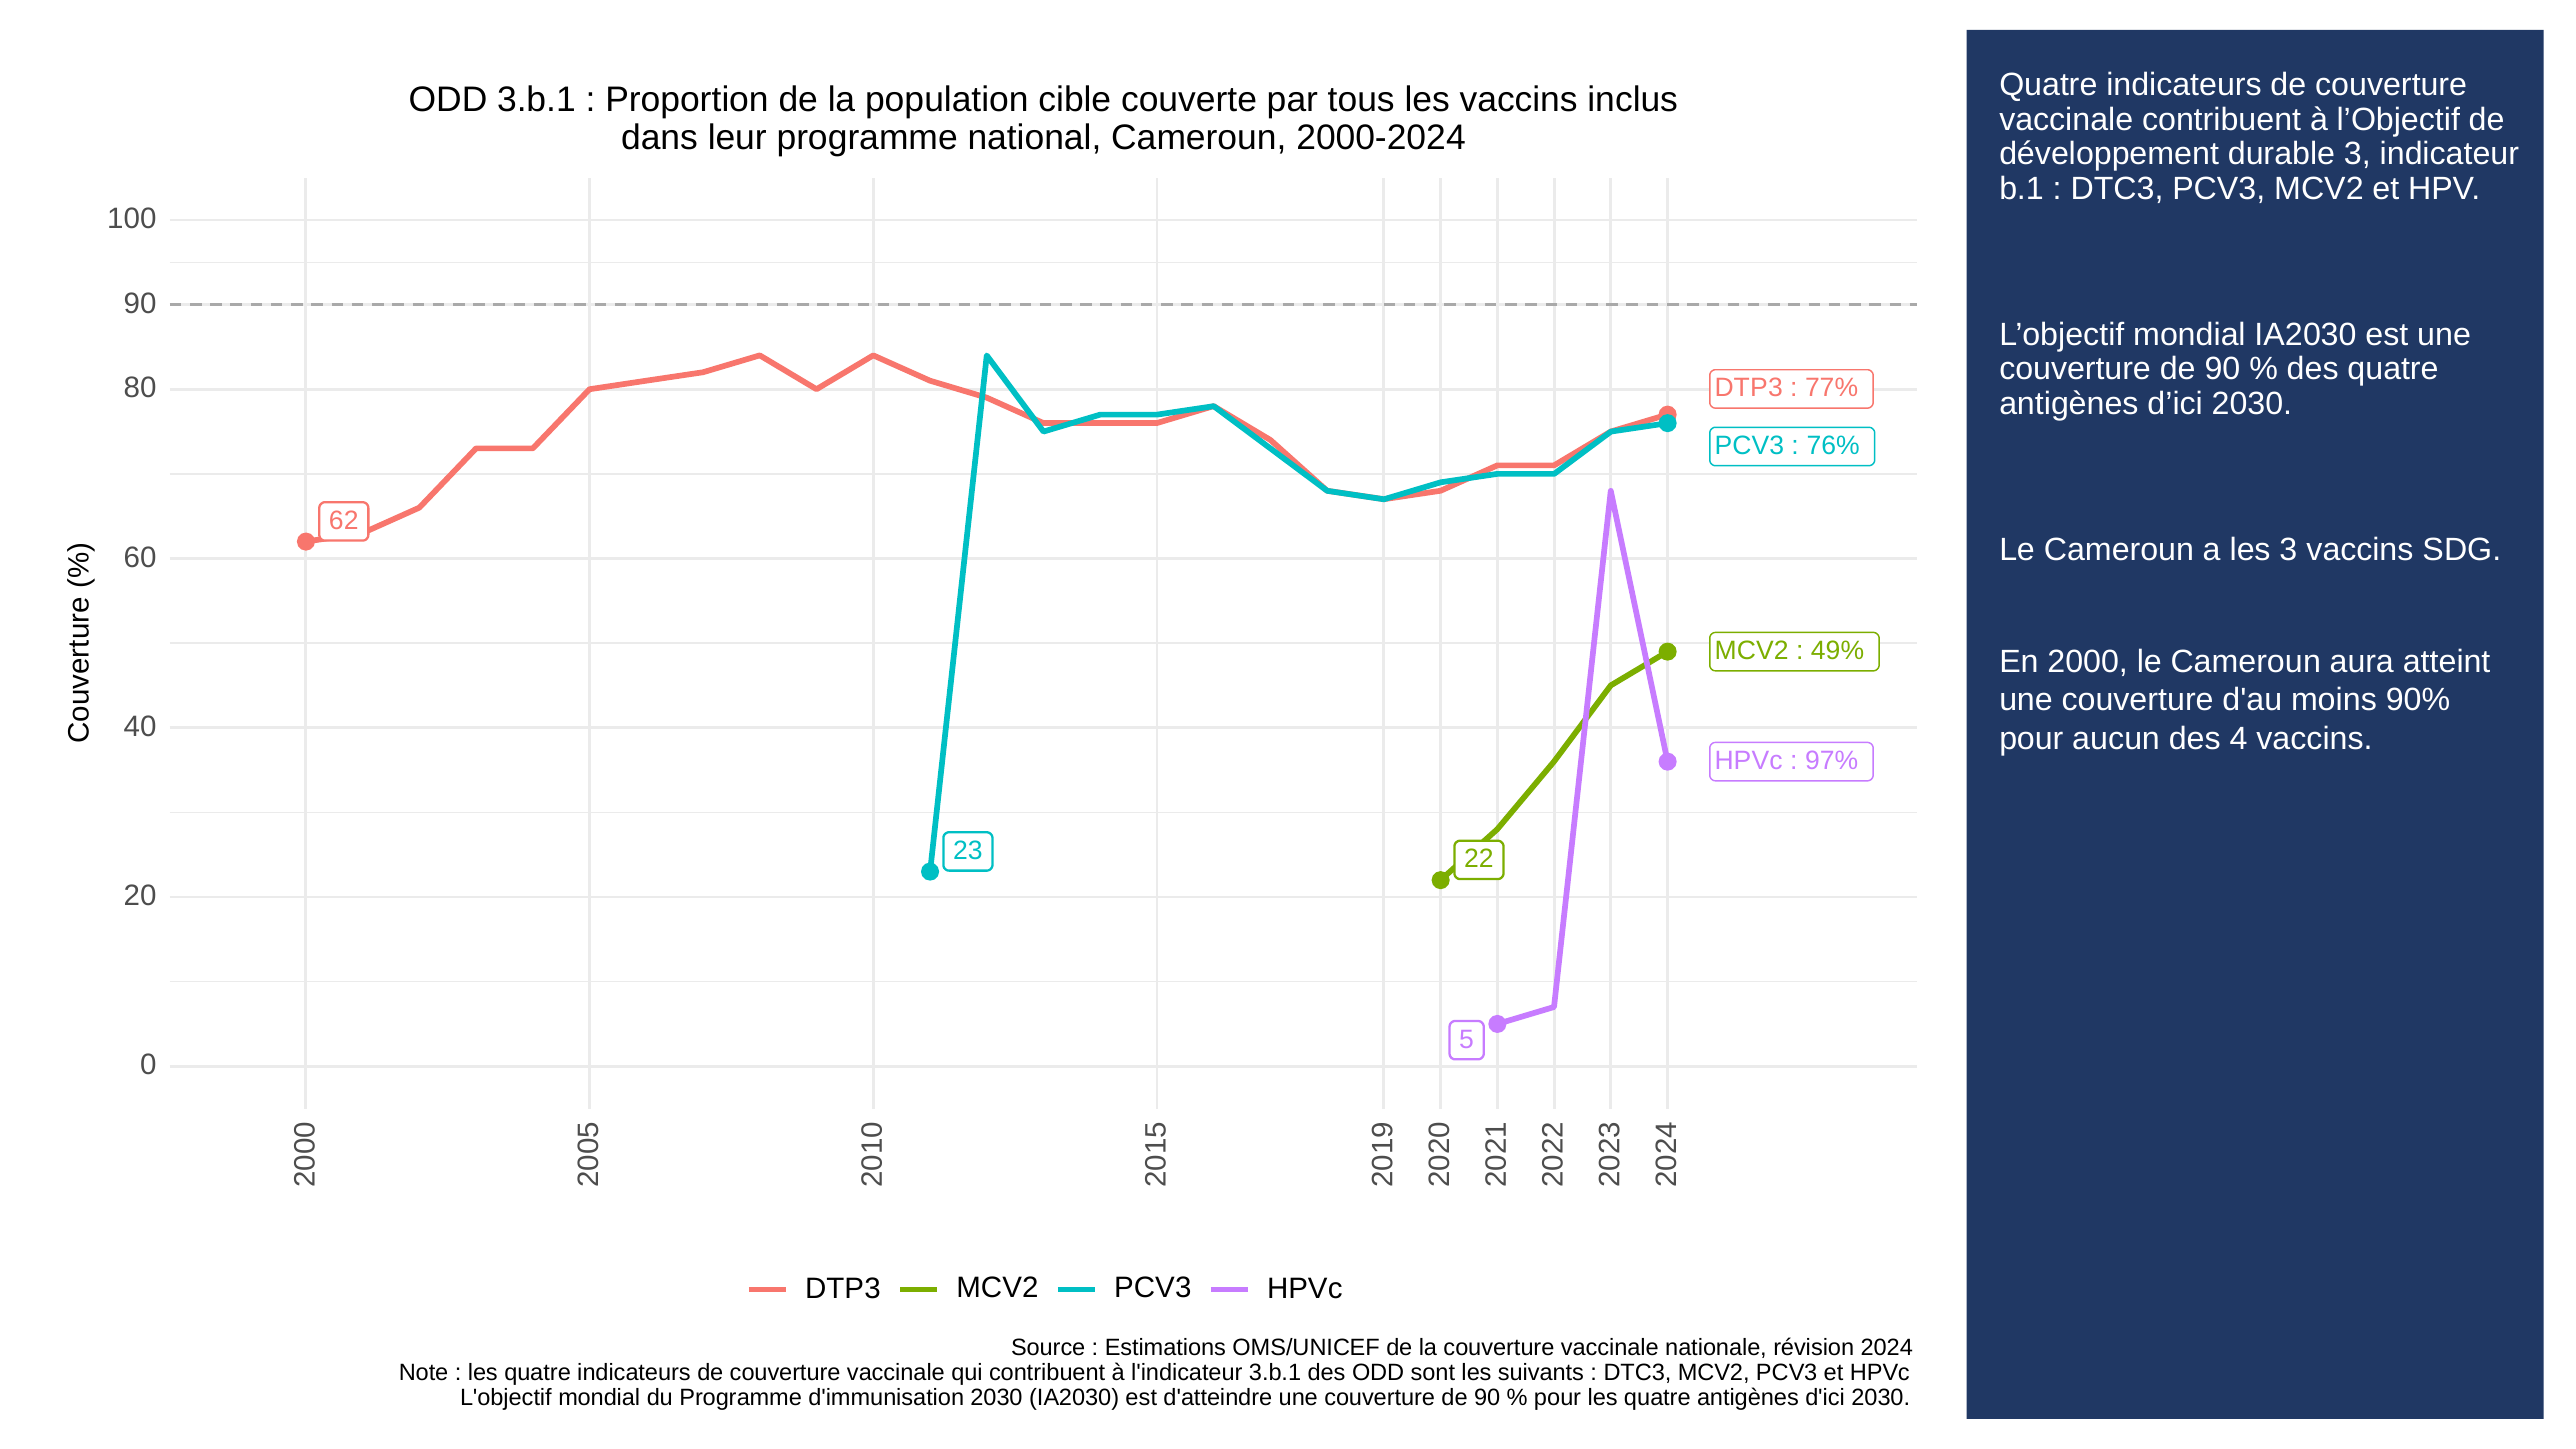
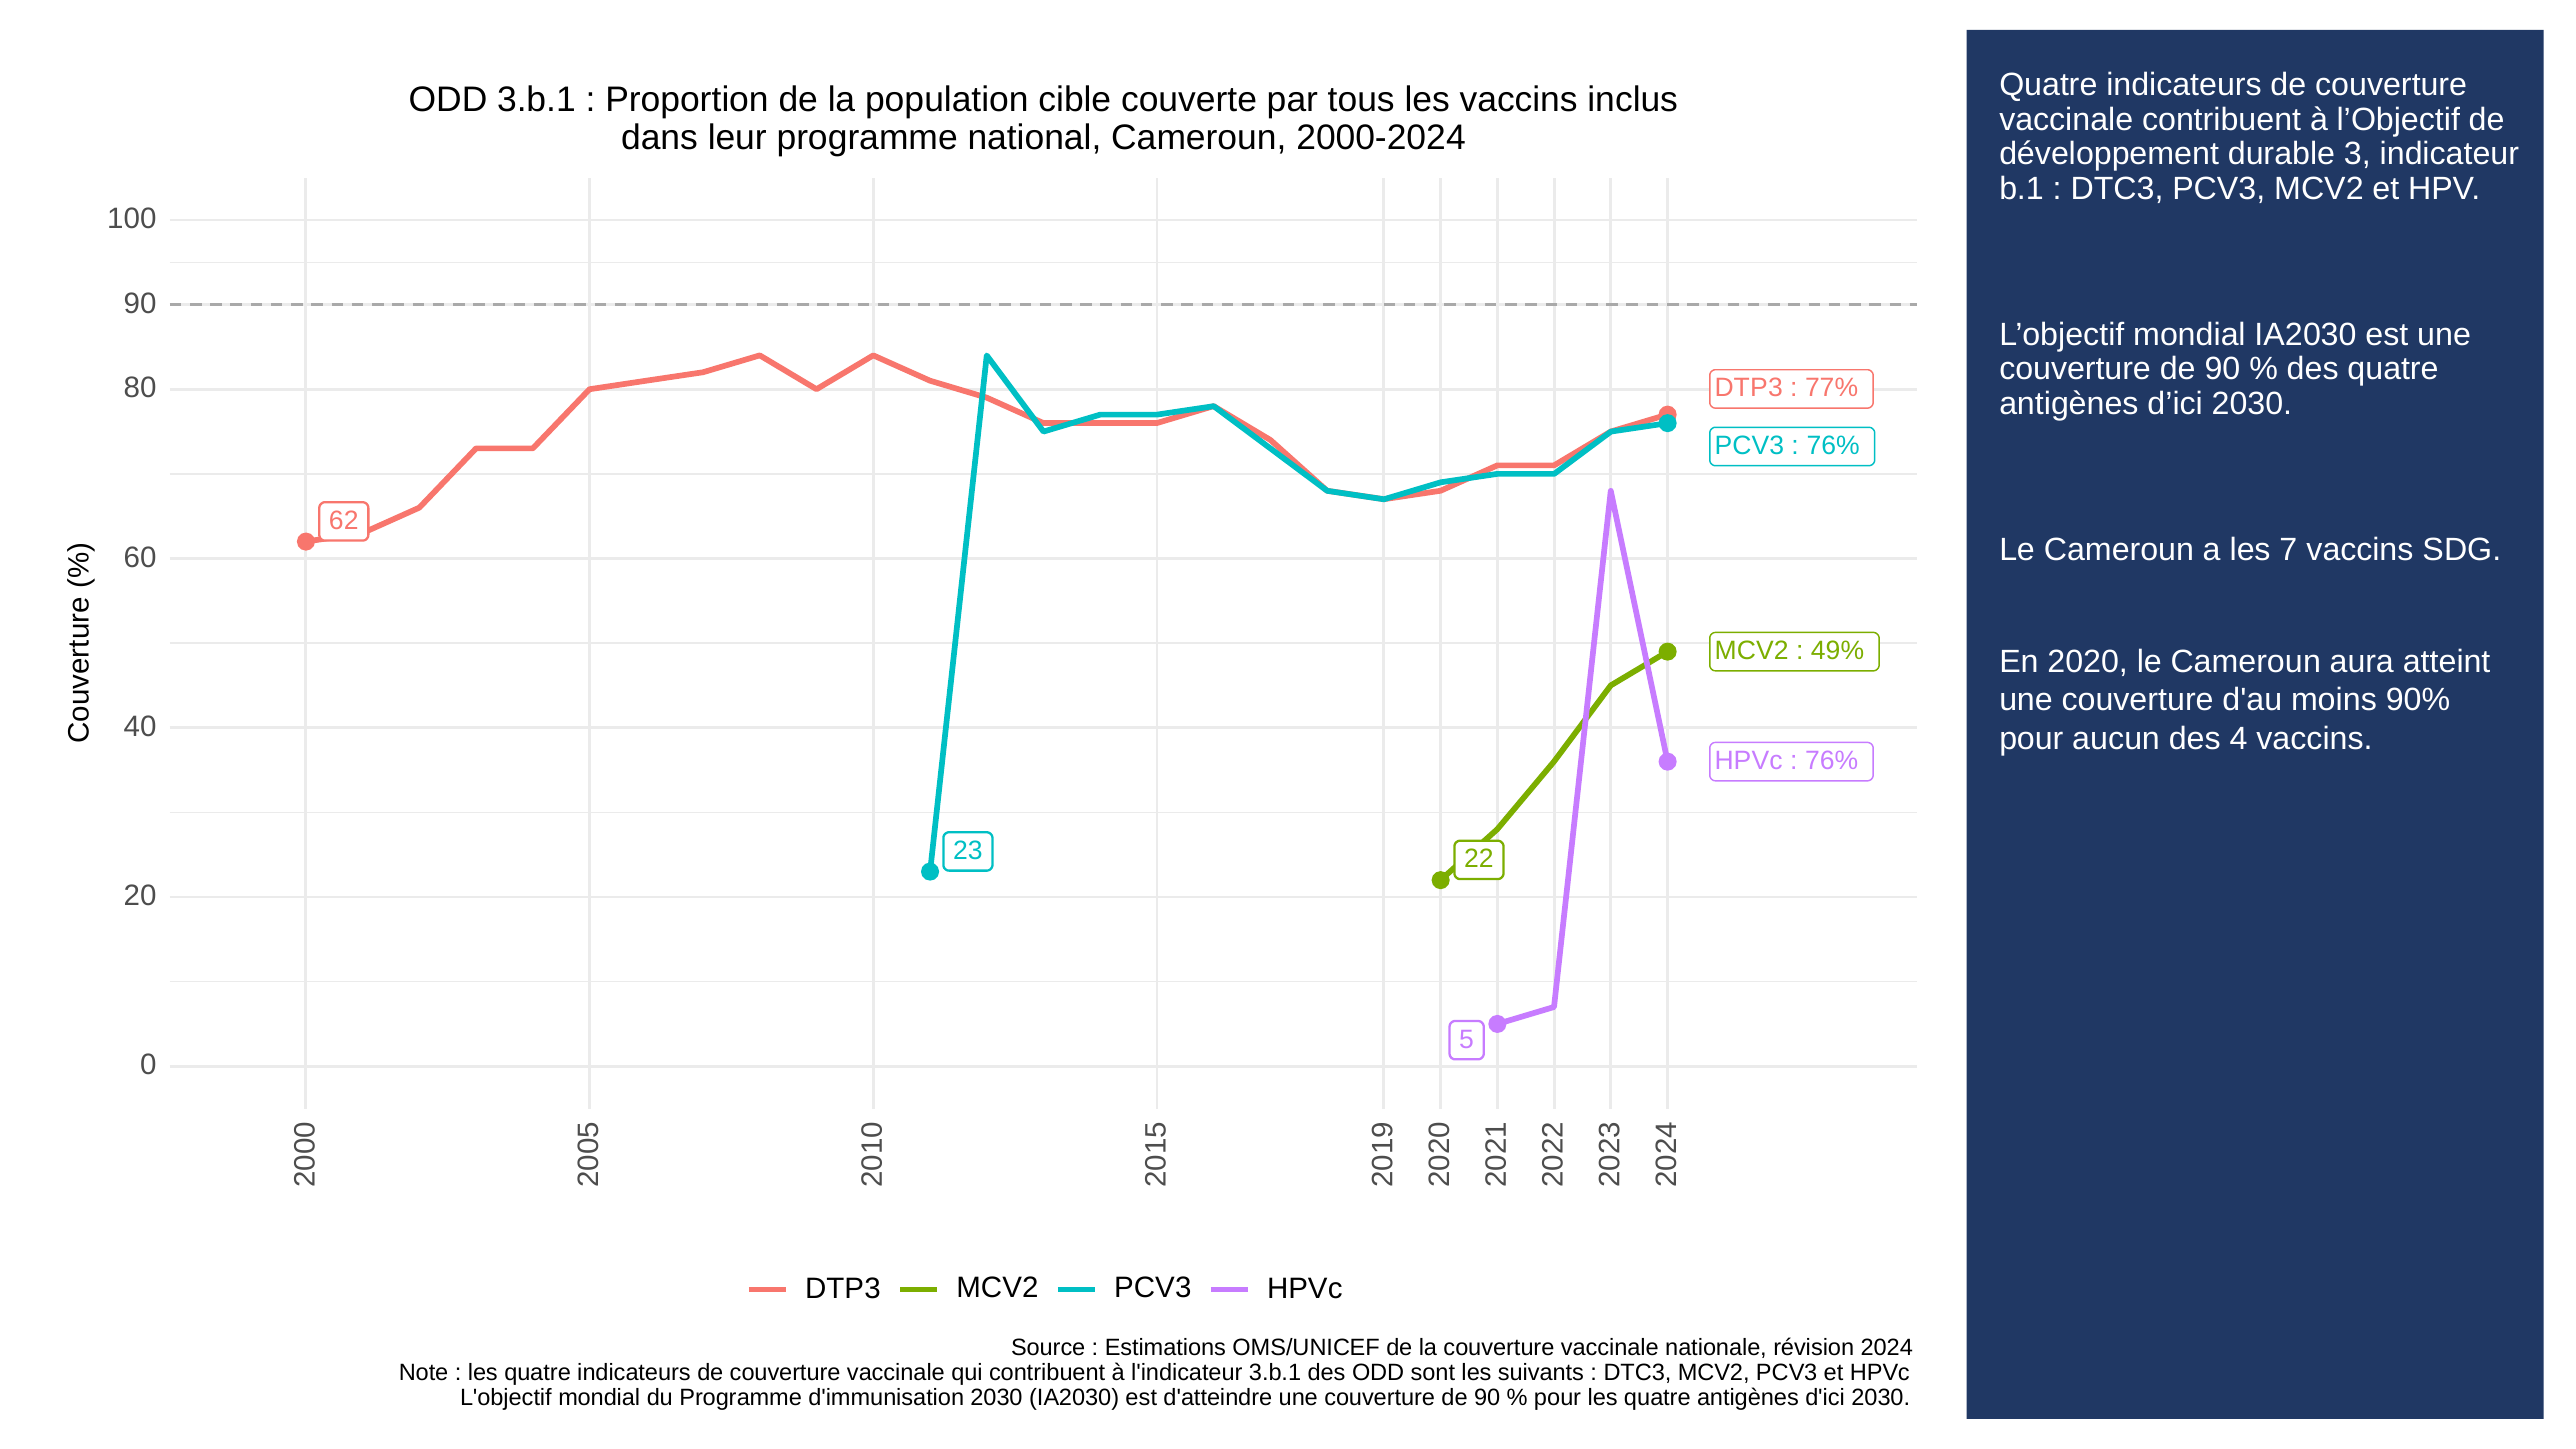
les 3: 3 -> 7 (2288, 550)
2000: 2000 -> 2020 (2088, 662)
97%: 97% -> 76% (1832, 760)
